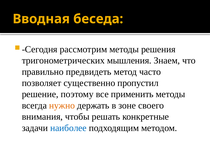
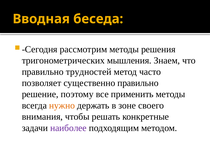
предвидеть: предвидеть -> трудностей (89, 72)
существенно пропустил: пропустил -> правильно (138, 83)
наиболее colour: blue -> purple (68, 128)
